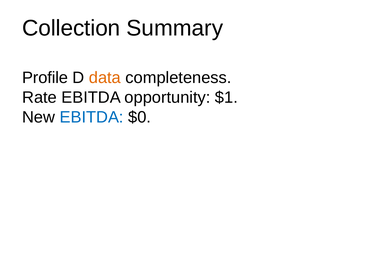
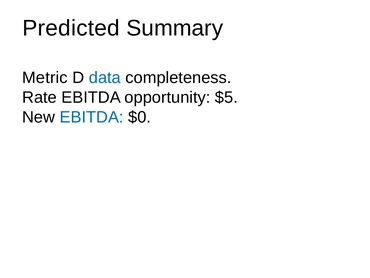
Collection: Collection -> Predicted (71, 28)
Profile: Profile -> Metric (45, 78)
data colour: orange -> blue (105, 78)
$1: $1 -> $5 (226, 97)
